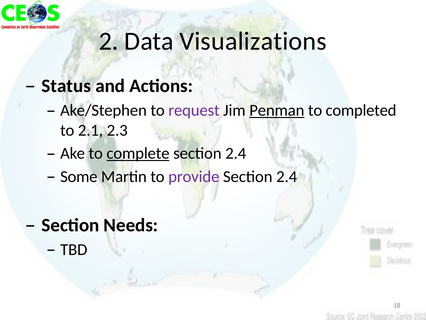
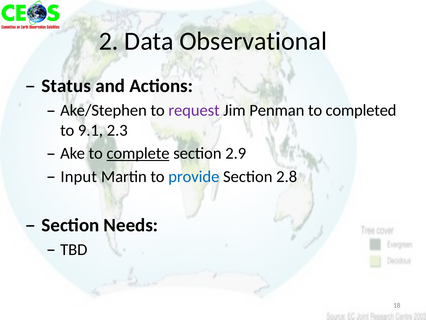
Visualizations: Visualizations -> Observational (253, 41)
Penman underline: present -> none (277, 110)
2.1: 2.1 -> 9.1 (91, 130)
2.4: 2.4 -> 2.9 (236, 153)
Some: Some -> Input (79, 176)
provide colour: purple -> blue (194, 176)
2.4: 2.4 -> 2.8 (287, 176)
